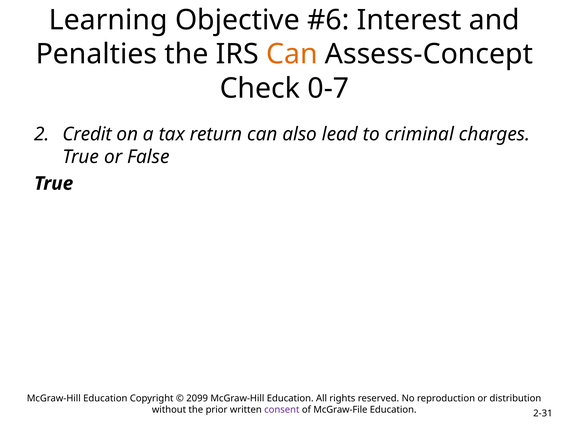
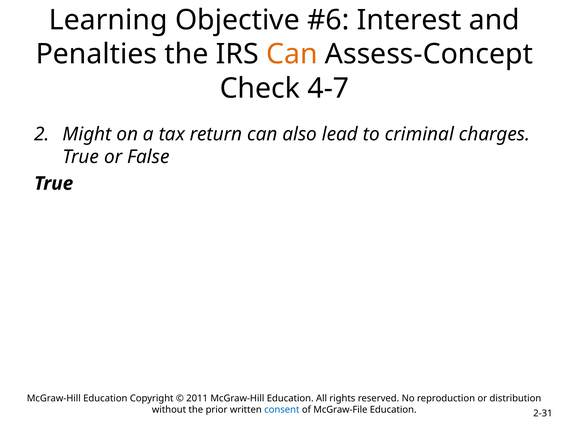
0-7: 0-7 -> 4-7 (328, 88)
Credit: Credit -> Might (87, 134)
2099: 2099 -> 2011 (197, 398)
consent colour: purple -> blue (282, 409)
